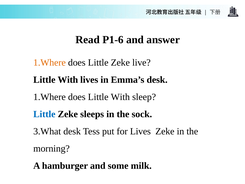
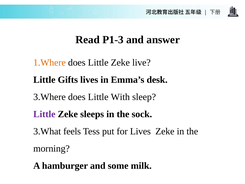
P1-6: P1-6 -> P1-3 (113, 40)
With: With -> Gifts (68, 80)
1.Where: 1.Where -> 3.Where (50, 97)
Little colour: blue -> purple (44, 114)
3.What desk: desk -> feels (72, 131)
